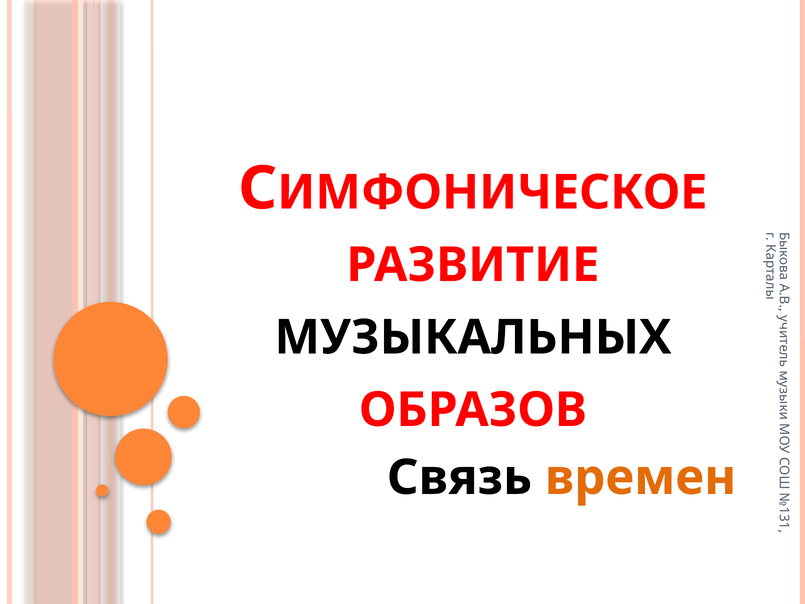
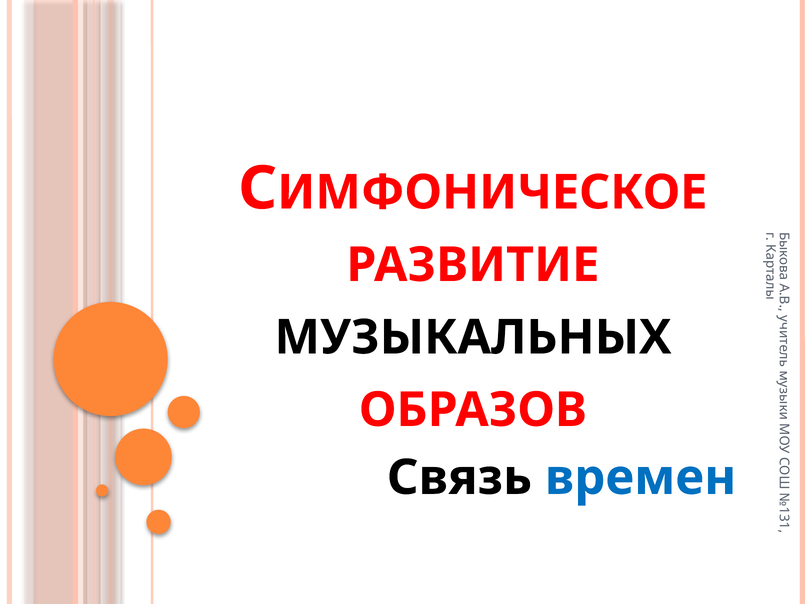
времен colour: orange -> blue (641, 477)
